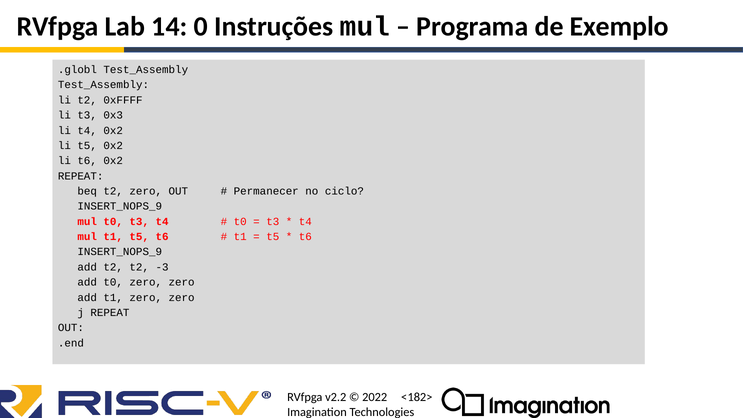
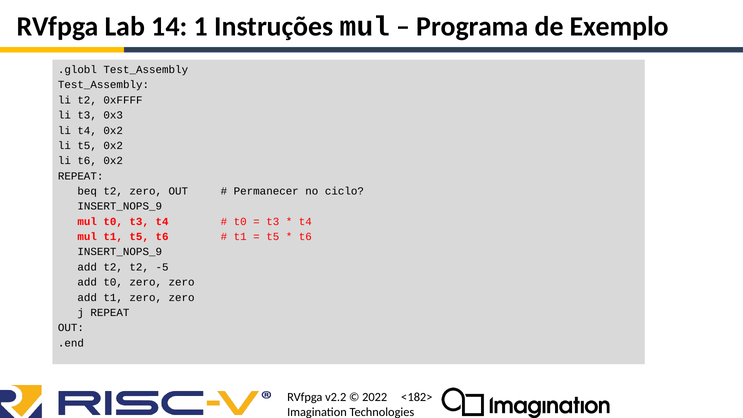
0: 0 -> 1 (201, 26)
-3: -3 -> -5 (162, 267)
